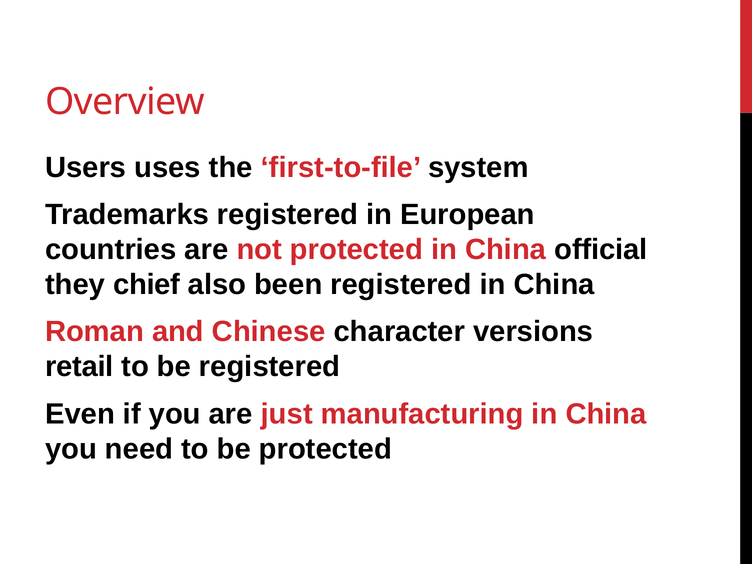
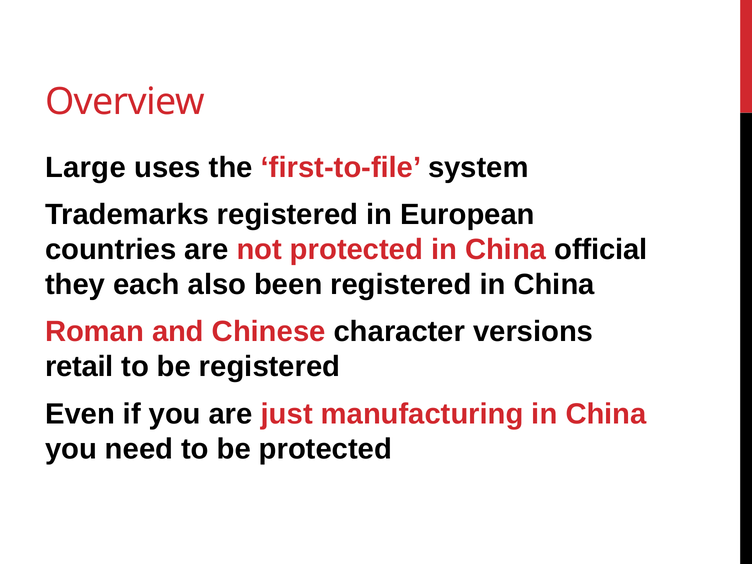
Users: Users -> Large (85, 167)
chief: chief -> each (146, 285)
